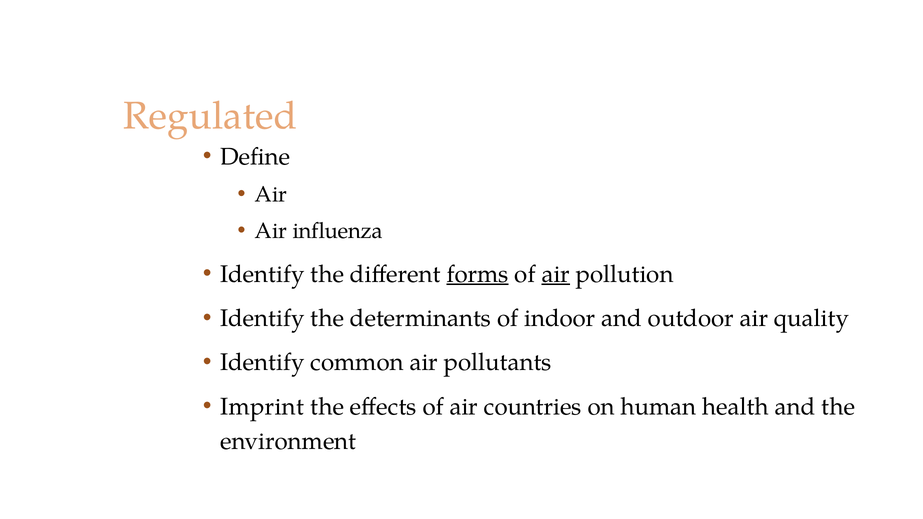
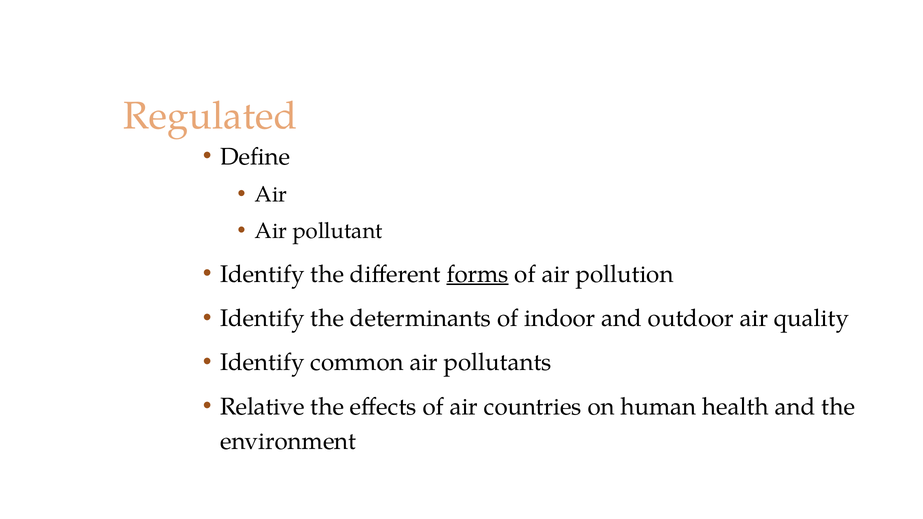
influenza: influenza -> pollutant (338, 231)
air underline: present -> none (556, 274)
Imprint: Imprint -> Relative (262, 407)
